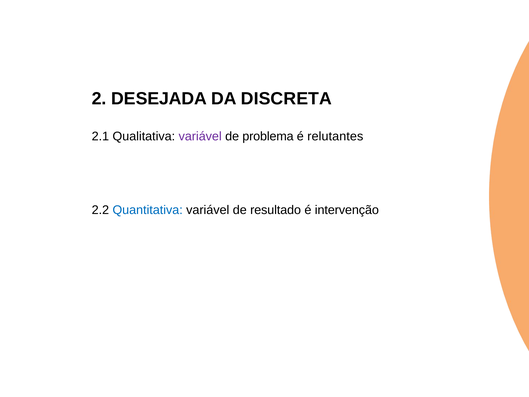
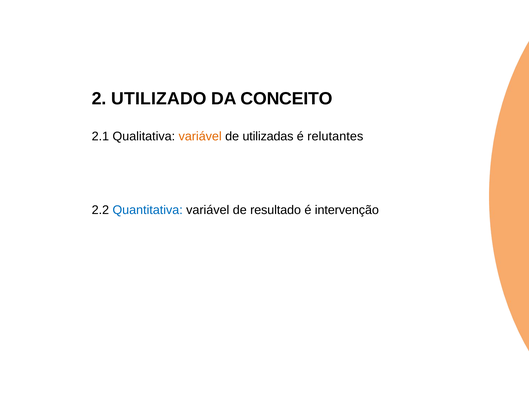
DESEJADA: DESEJADA -> UTILIZADO (159, 99)
DISCRETA: DISCRETA -> CONCEITO (287, 99)
variável colour: purple -> orange (200, 136)
problema: problema -> utilizadas (268, 136)
